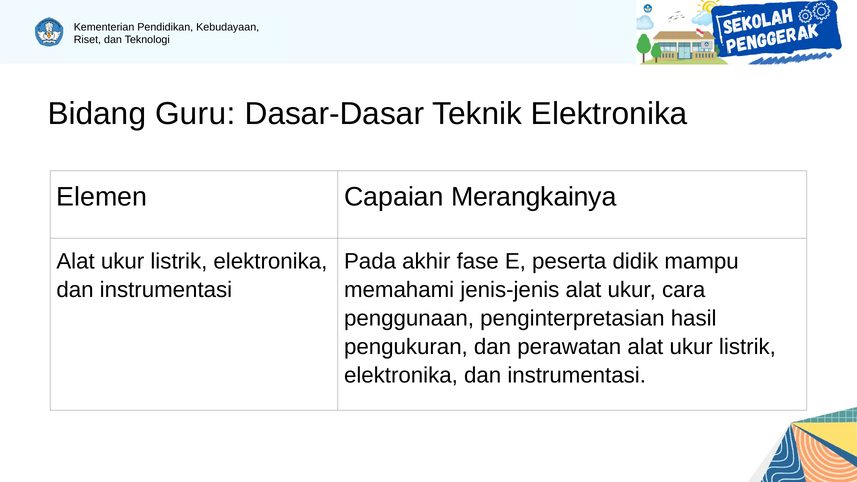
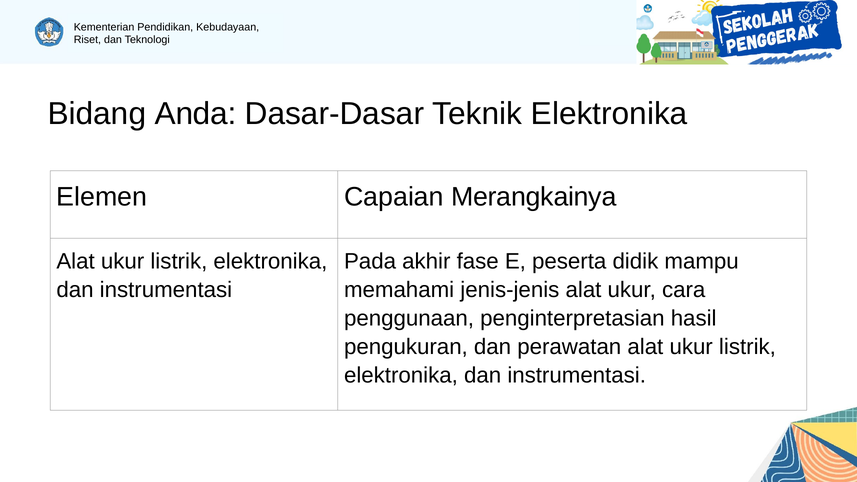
Guru: Guru -> Anda (196, 114)
